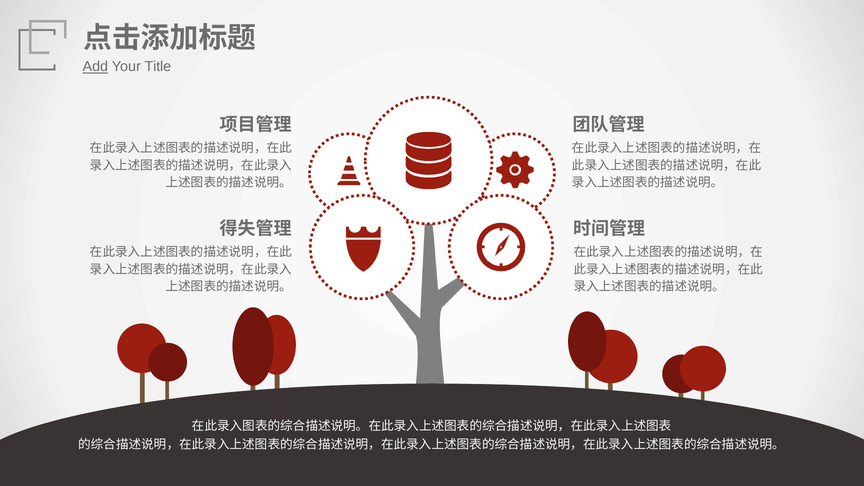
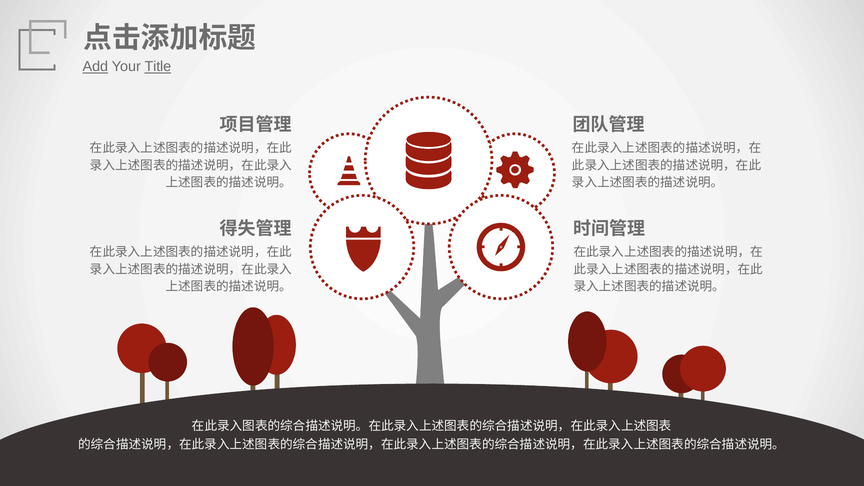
Title underline: none -> present (158, 67)
